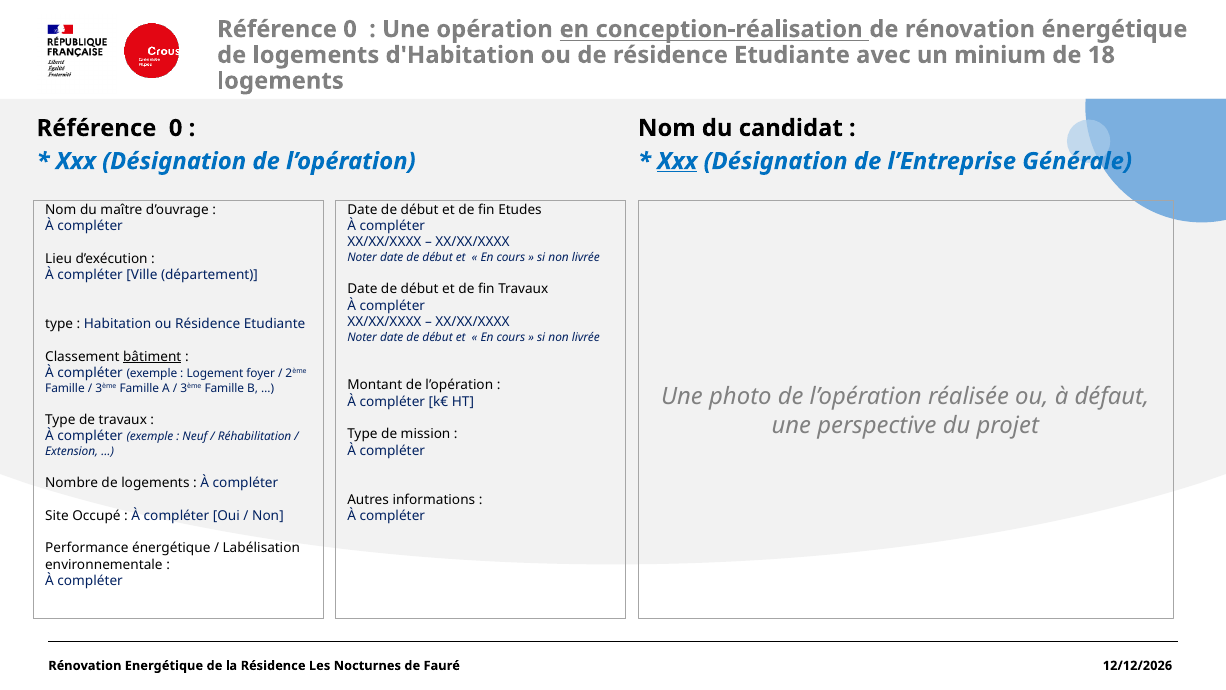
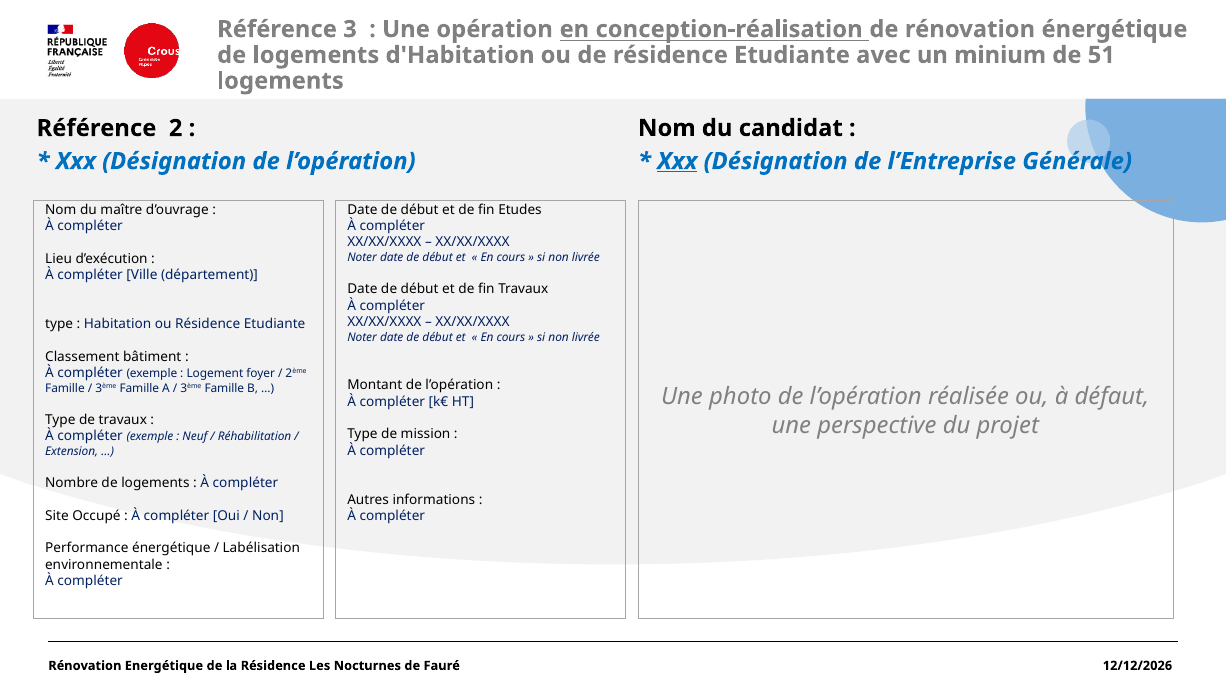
0: 0 -> 3 (350, 29)
18: 18 -> 51 (1101, 55)
0: 0 -> 2 (176, 128)
bâtiment underline: present -> none (152, 357)
